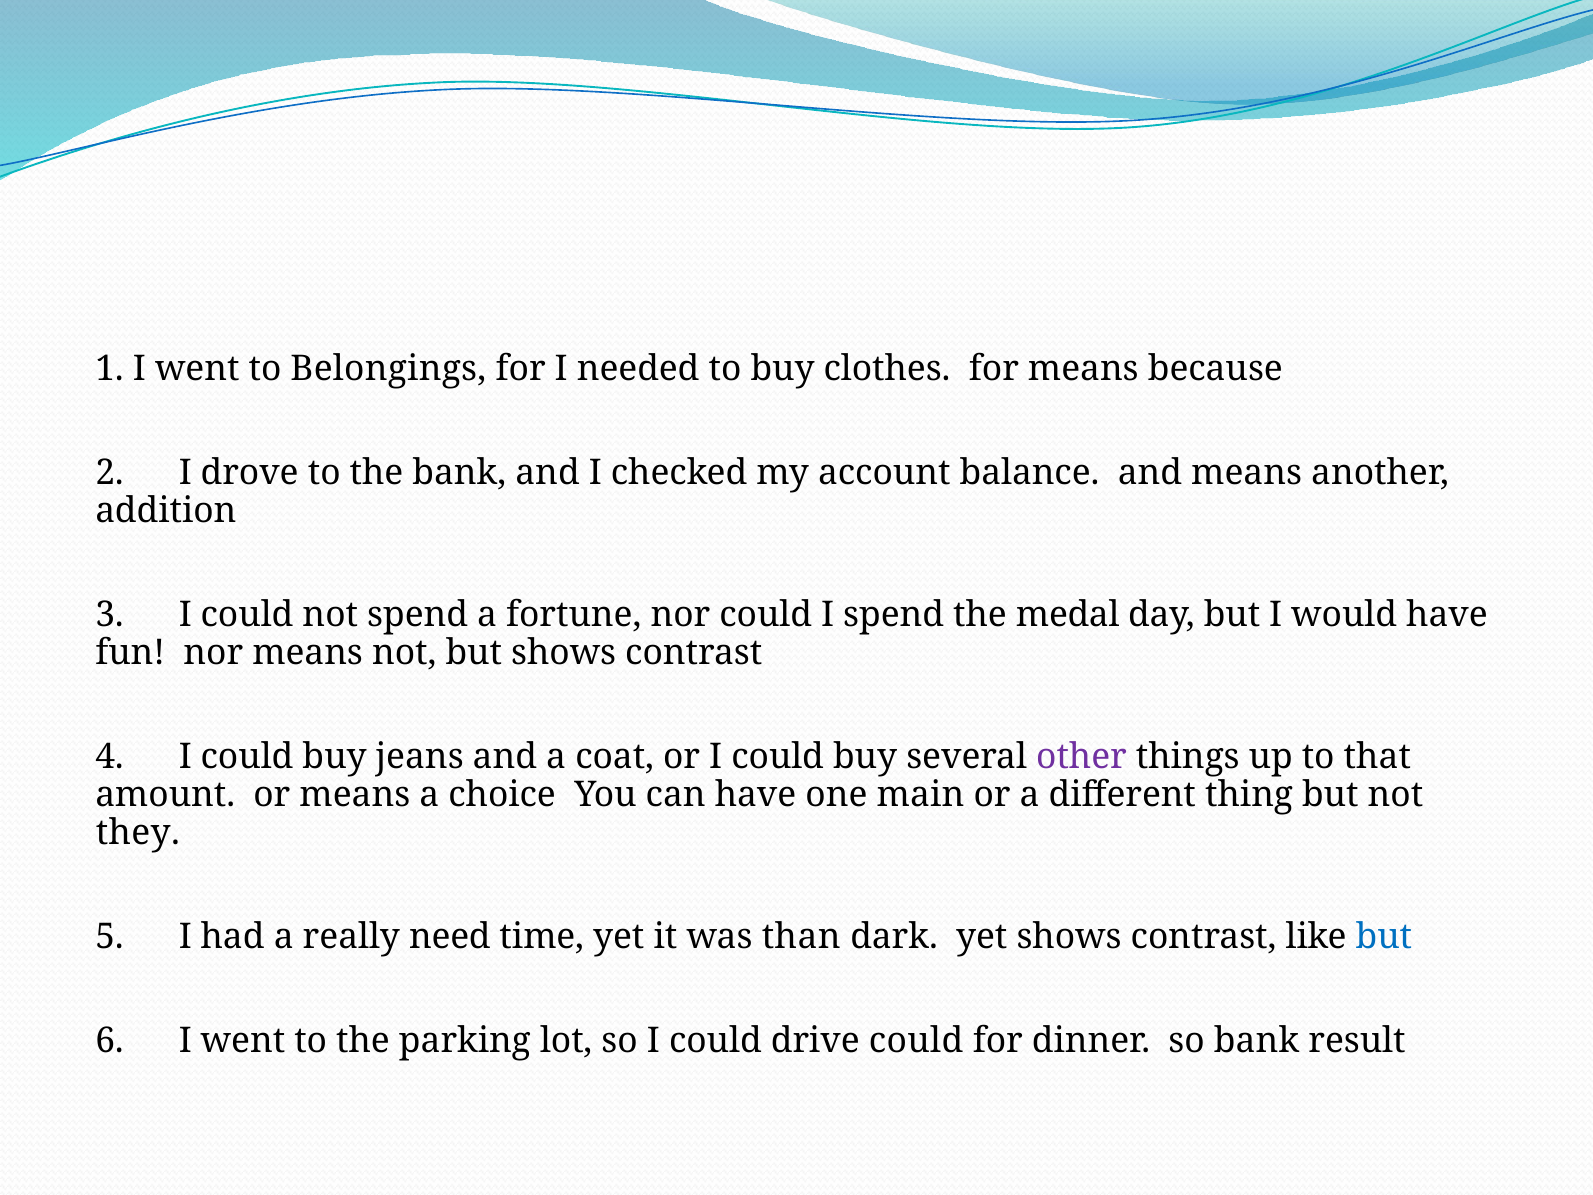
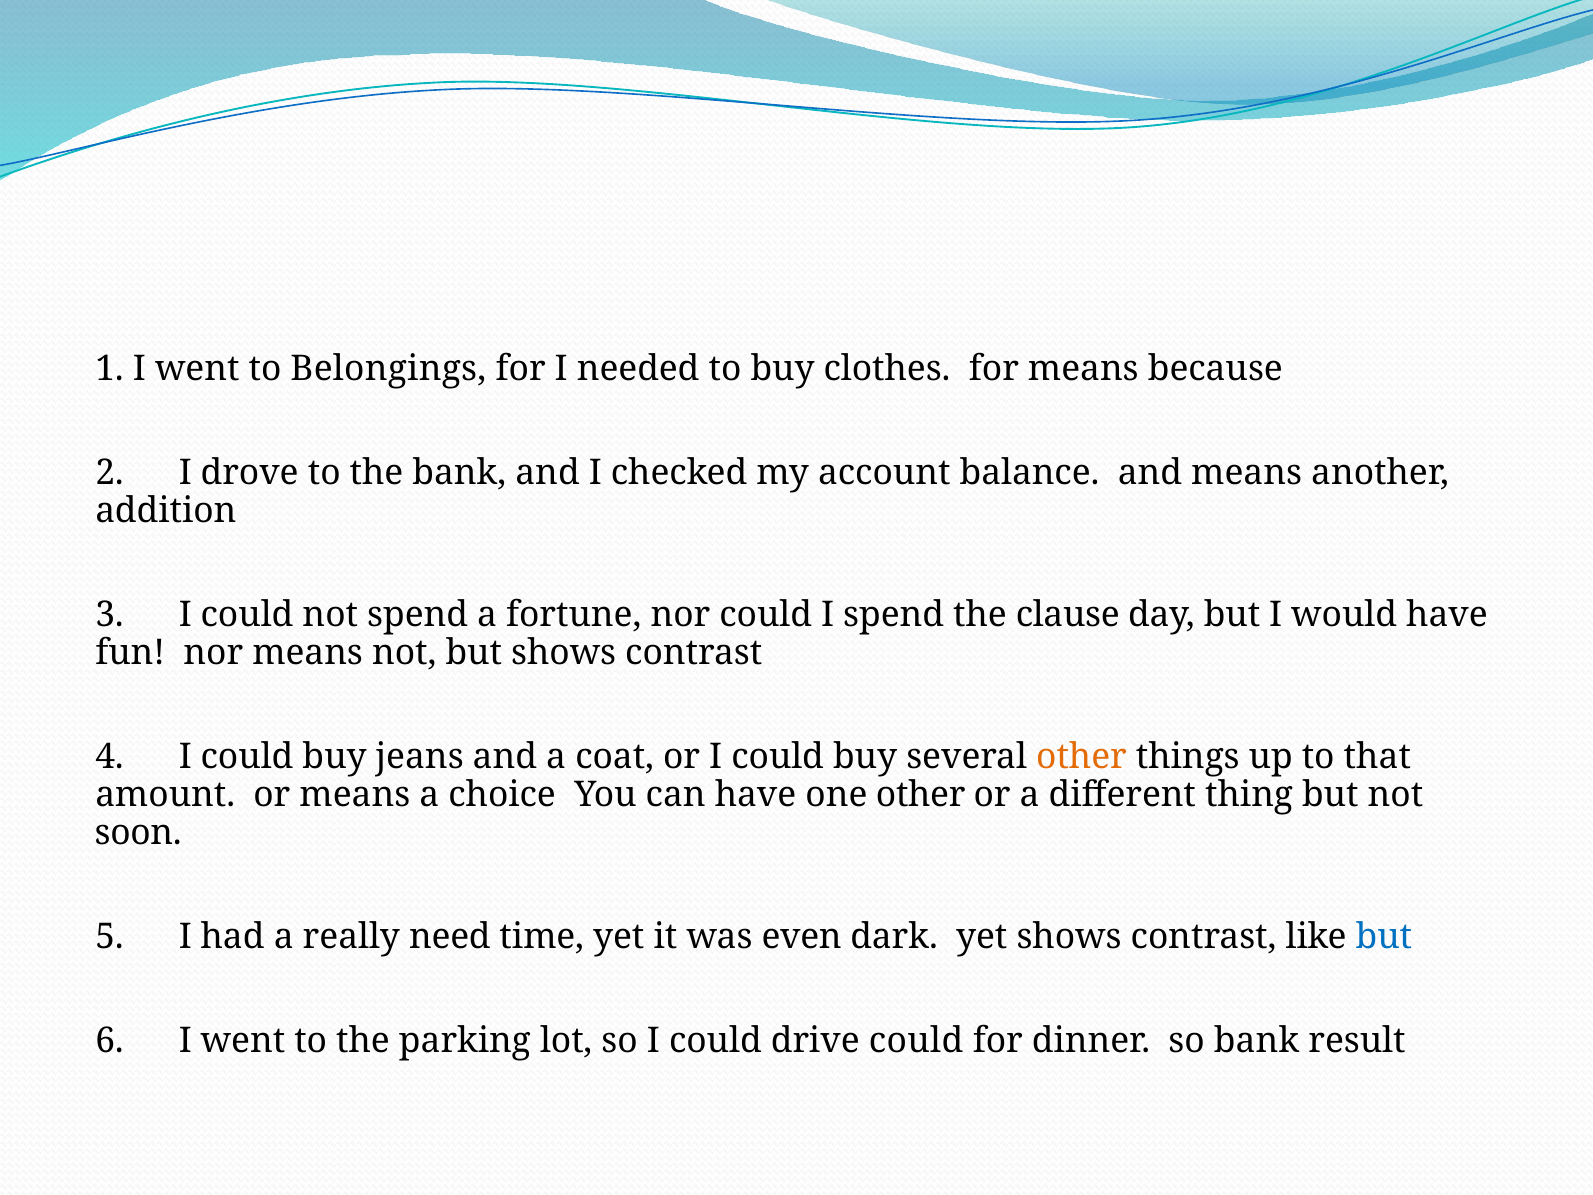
medal: medal -> clause (1068, 614)
other colour: purple -> orange (1082, 756)
one main: main -> other (921, 794)
they: they -> soon (138, 833)
than: than -> even (802, 936)
